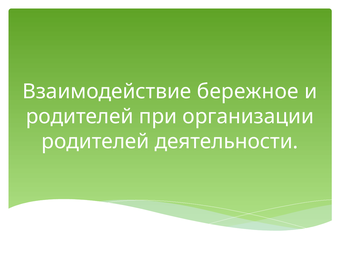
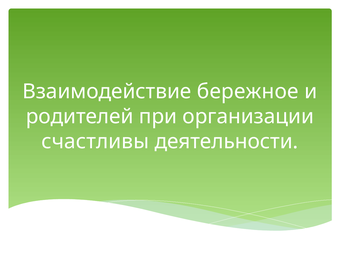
родителей: родителей -> счастливы (95, 142)
